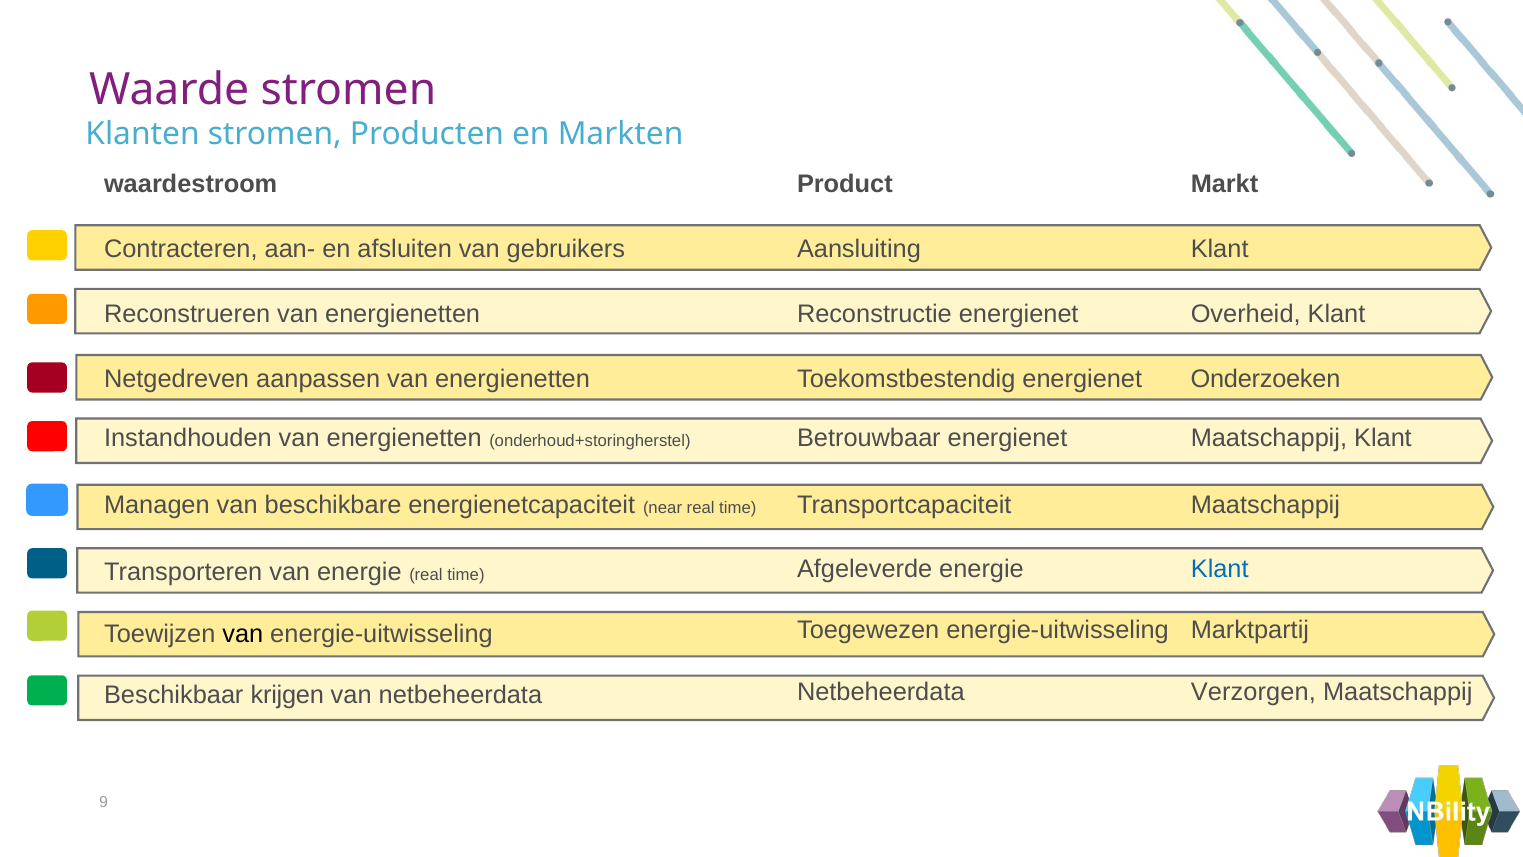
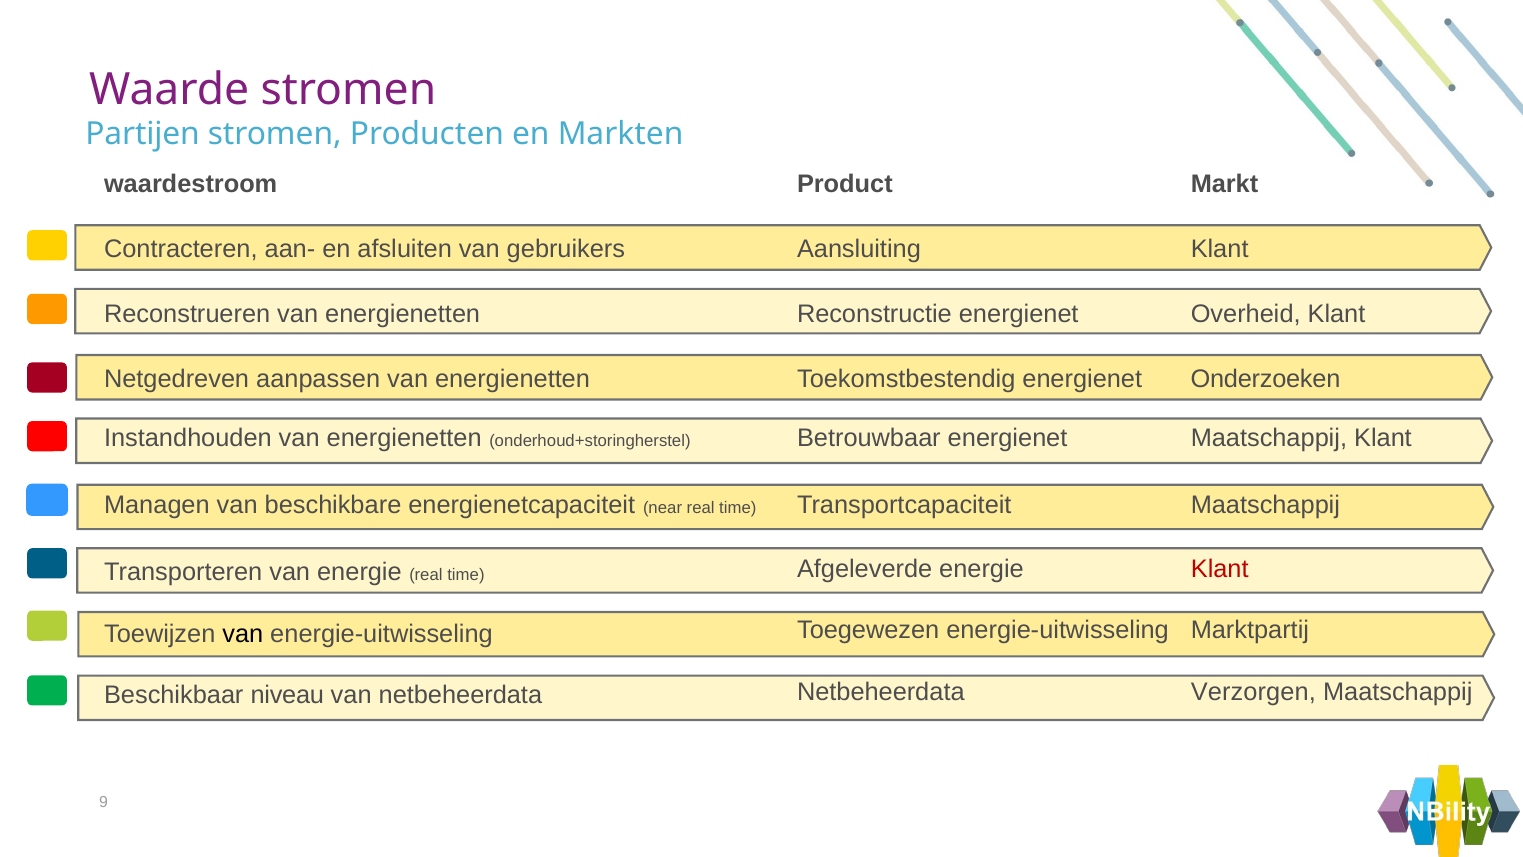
Klanten: Klanten -> Partijen (143, 134)
Klant colour: blue -> red (1220, 569)
krijgen: krijgen -> niveau (287, 695)
